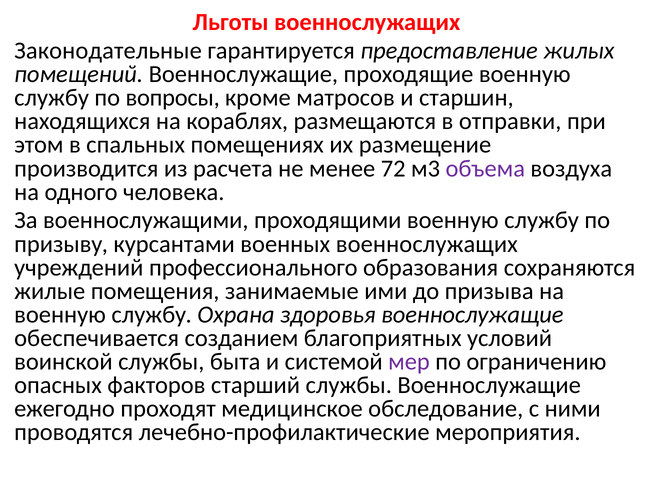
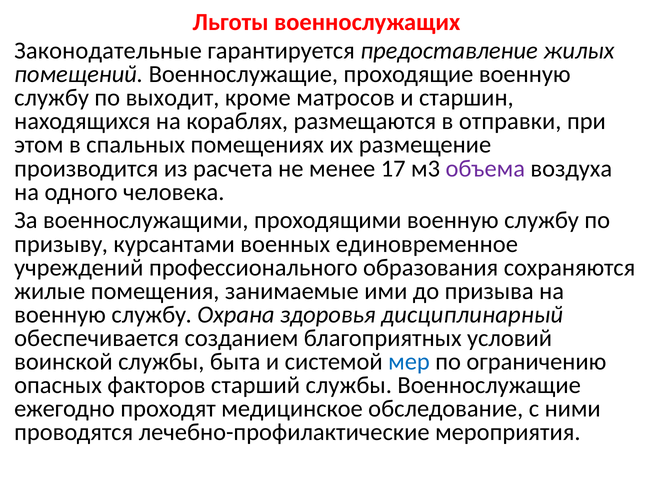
вопросы: вопросы -> выходит (173, 98)
72: 72 -> 17 (393, 168)
военных военнослужащих: военнослужащих -> единовременное (427, 244)
здоровья военнослужащие: военнослужащие -> дисциплинарный (472, 314)
мер colour: purple -> blue (409, 361)
